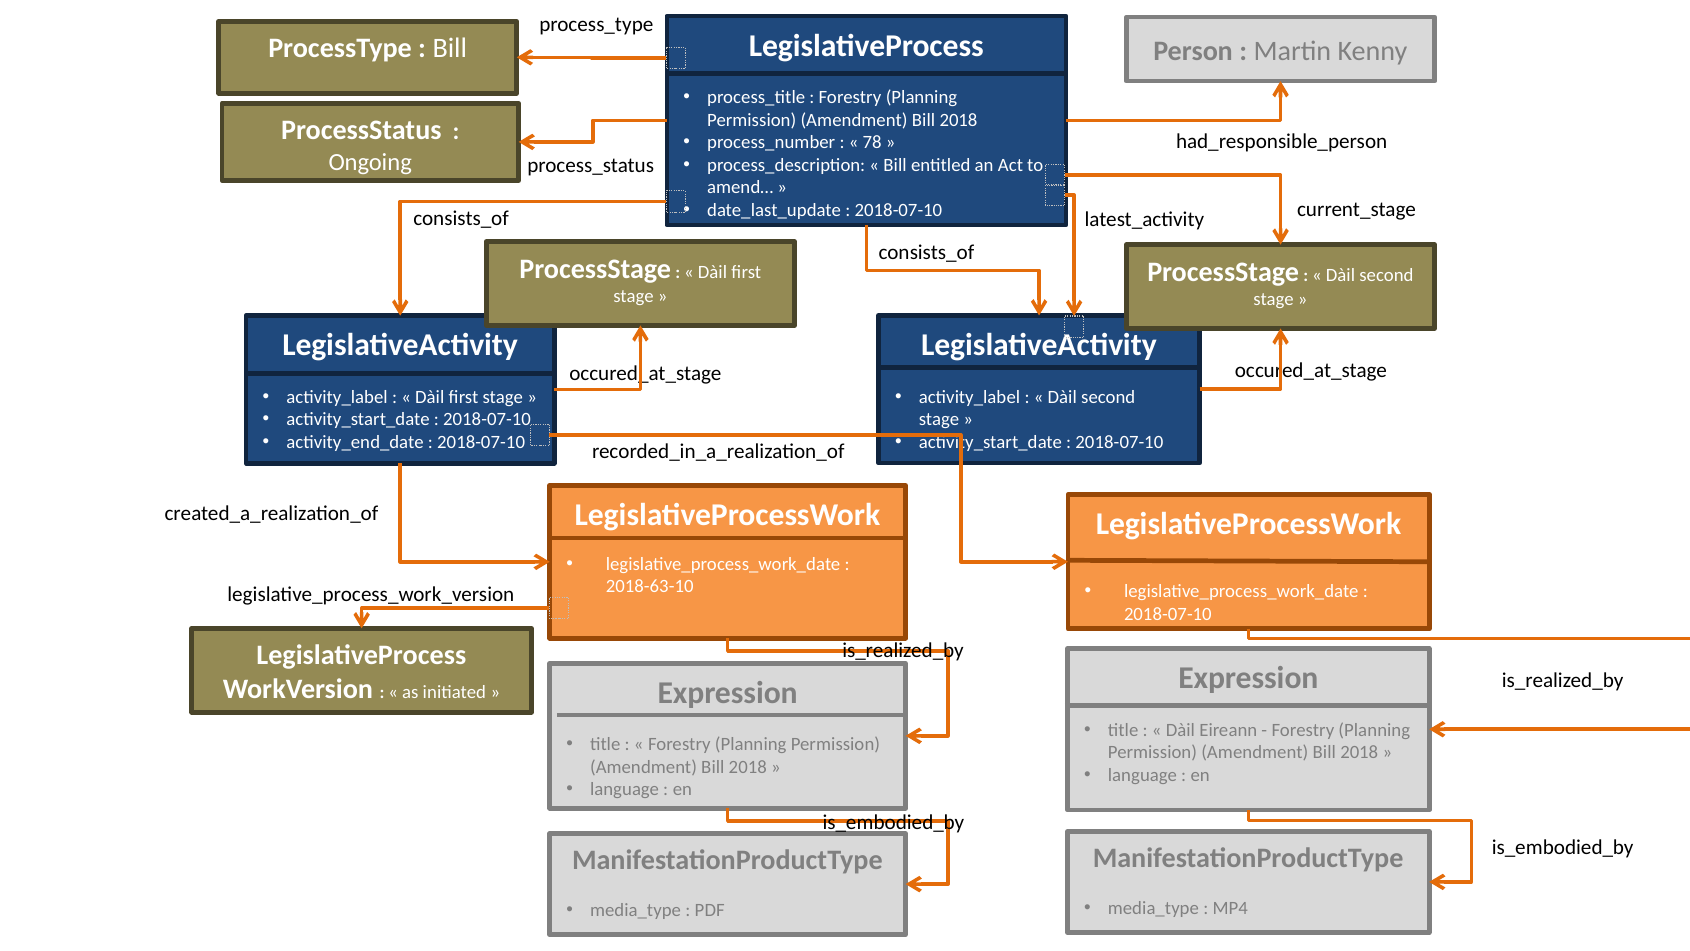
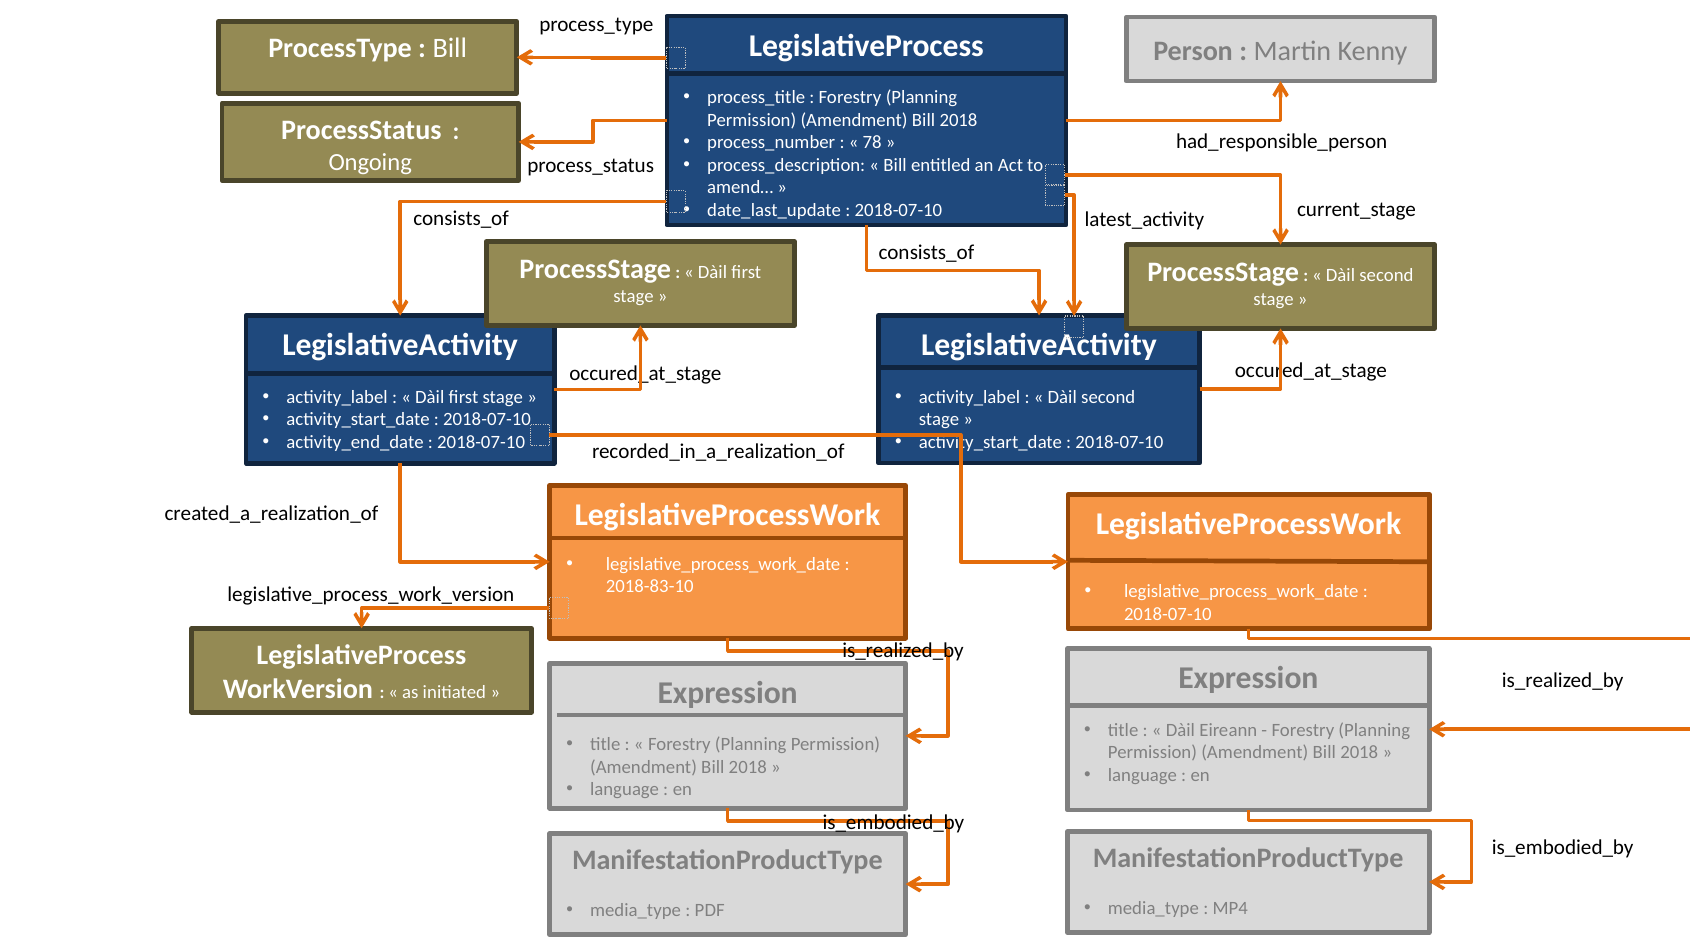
2018-63-10: 2018-63-10 -> 2018-83-10 (650, 586)
